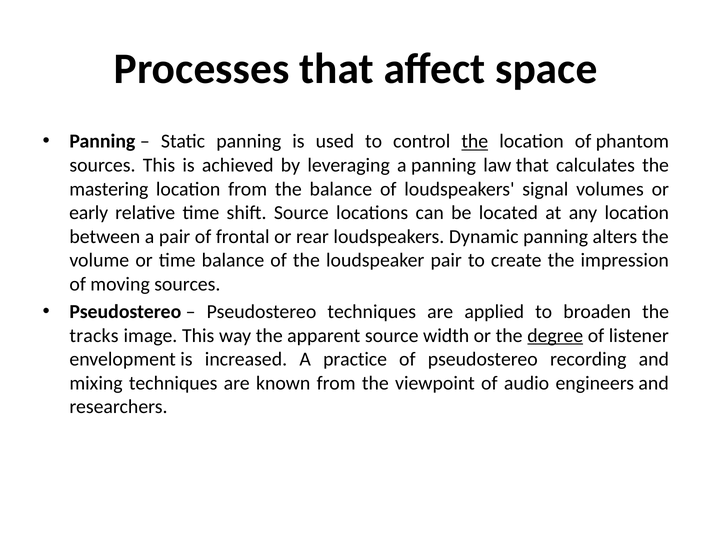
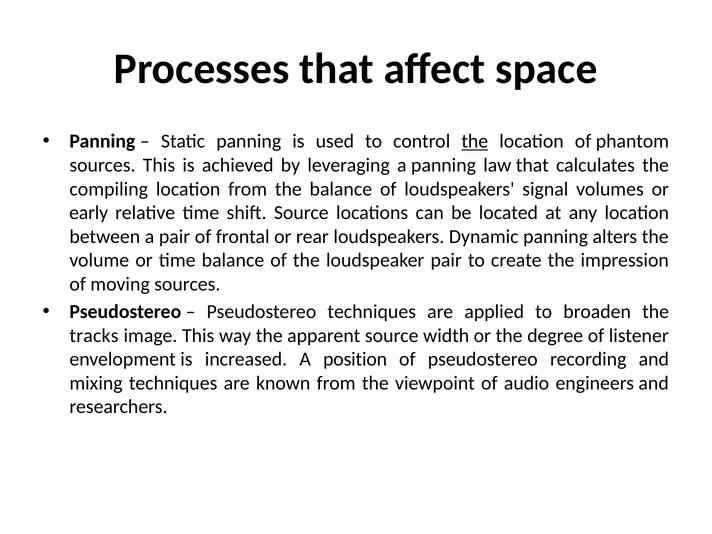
mastering: mastering -> compiling (109, 189)
degree underline: present -> none (555, 336)
practice: practice -> position (355, 359)
